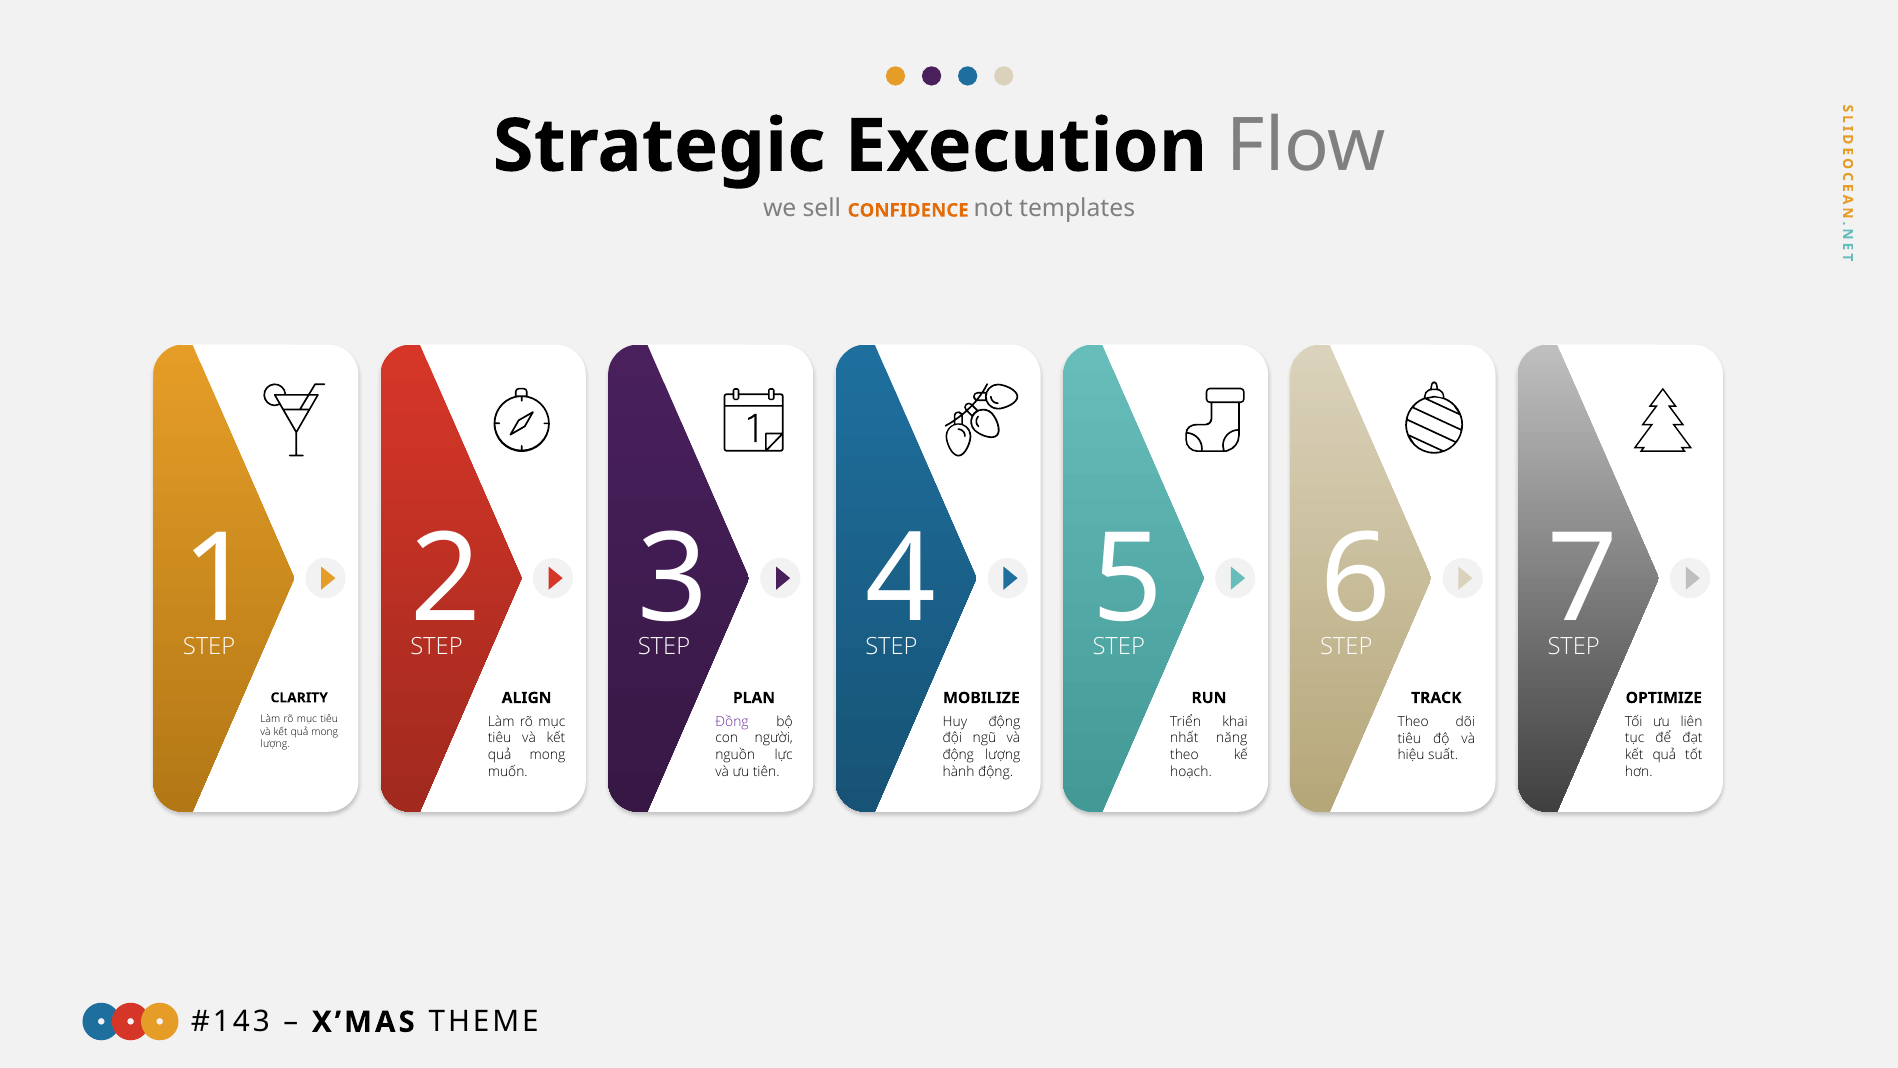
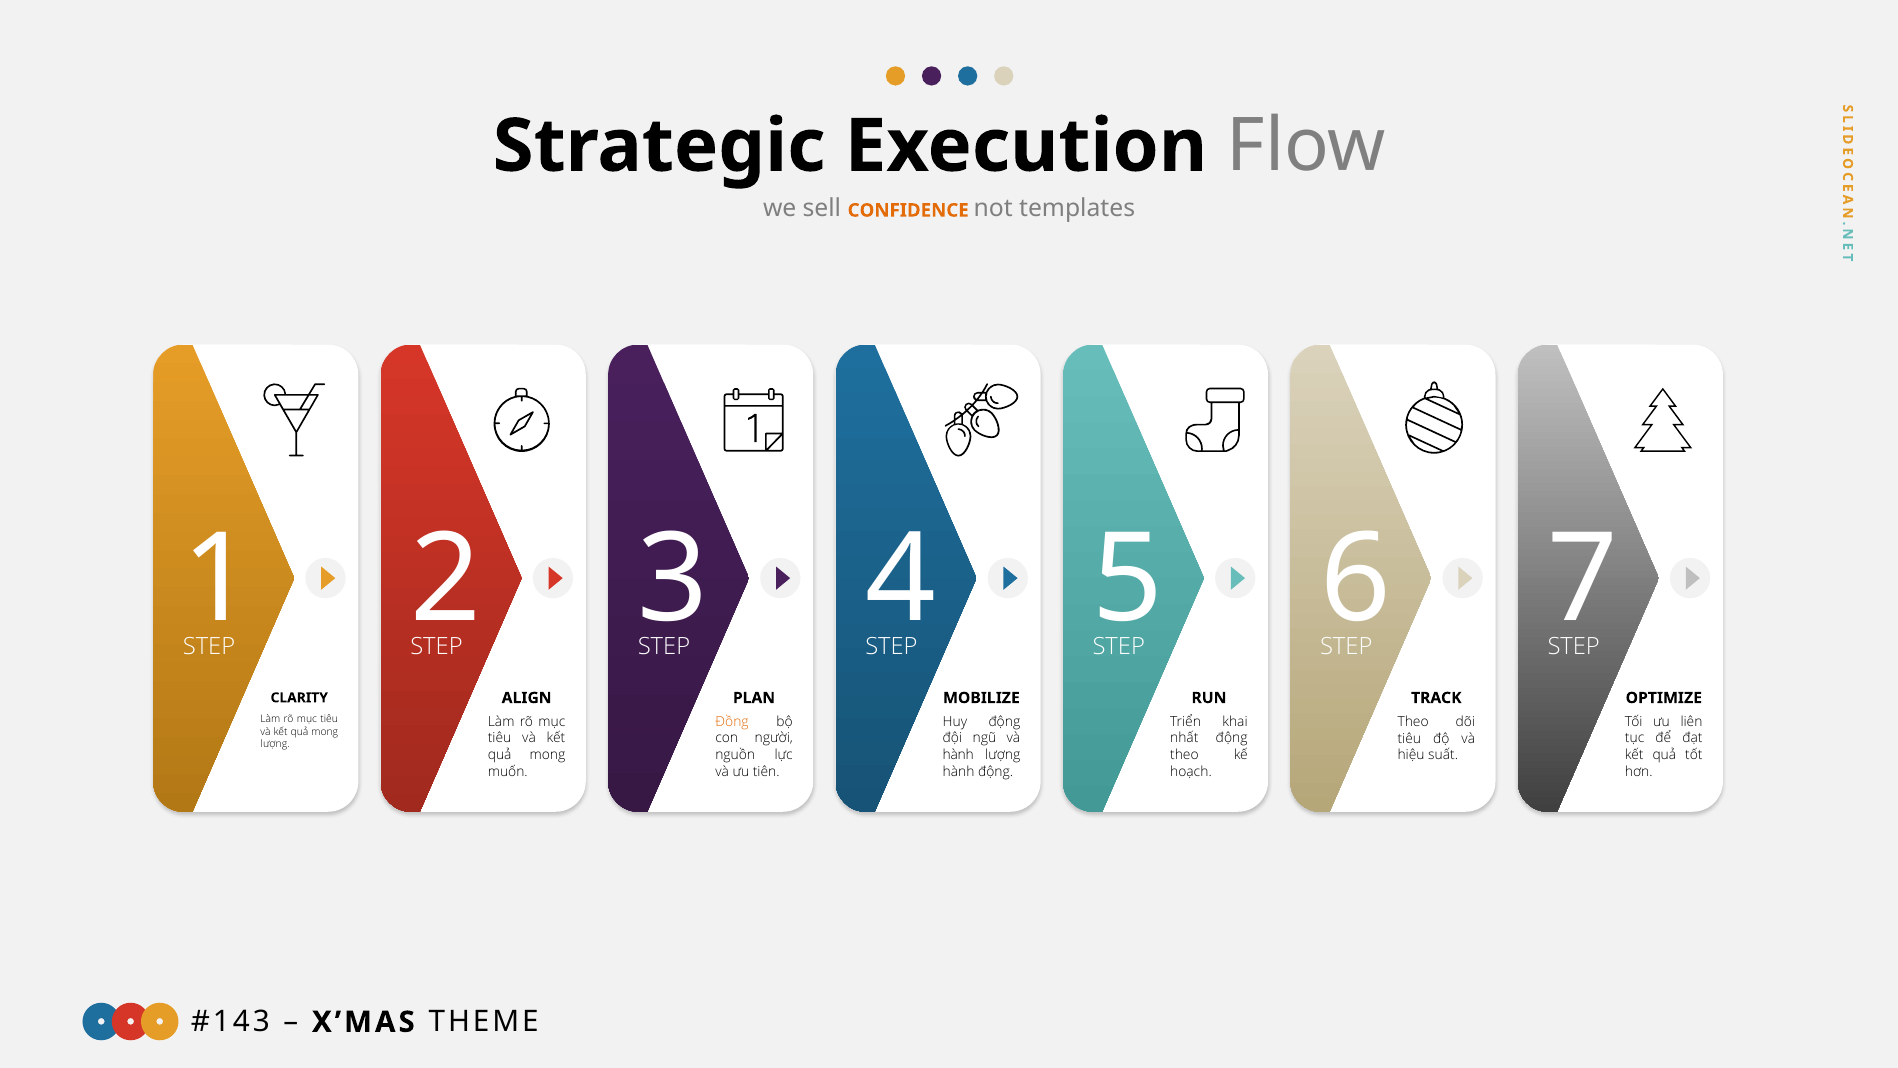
Đồng colour: purple -> orange (732, 722)
nhất năng: năng -> động (1232, 738)
động: động -> hành (958, 755)
